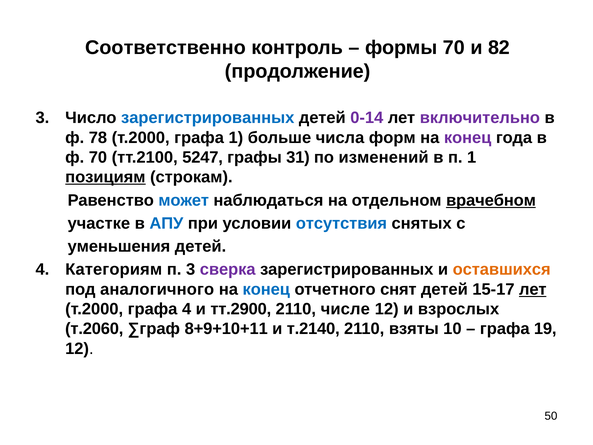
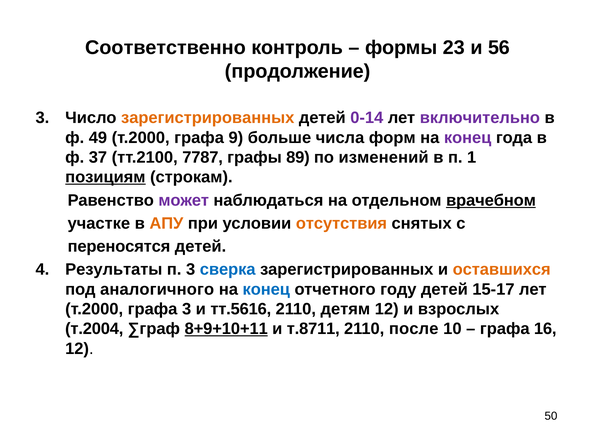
формы 70: 70 -> 23 (454, 48)
82: 82 -> 56 (499, 48)
зарегистрированных colour: blue -> orange (208, 118)
78: 78 -> 49 (98, 138)
графа 1: 1 -> 9 (236, 138)
ф 70: 70 -> 37 (98, 157)
5247: 5247 -> 7787 (203, 157)
31: 31 -> 89 (298, 157)
может colour: blue -> purple (184, 200)
АПУ colour: blue -> orange (166, 223)
отсутствия colour: blue -> orange (341, 223)
уменьшения: уменьшения -> переносятся (119, 246)
Категориям: Категориям -> Результаты (114, 269)
сверка colour: purple -> blue (228, 269)
снят: снят -> году (398, 289)
лет underline: present -> none (533, 289)
графа 4: 4 -> 3 (187, 309)
тт.2900: тт.2900 -> тт.5616 (241, 309)
числе: числе -> детям (345, 309)
т.2060: т.2060 -> т.2004 (94, 329)
8+9+10+11 underline: none -> present (226, 329)
т.2140: т.2140 -> т.8711 (313, 329)
взяты: взяты -> после (414, 329)
19: 19 -> 16 (545, 329)
